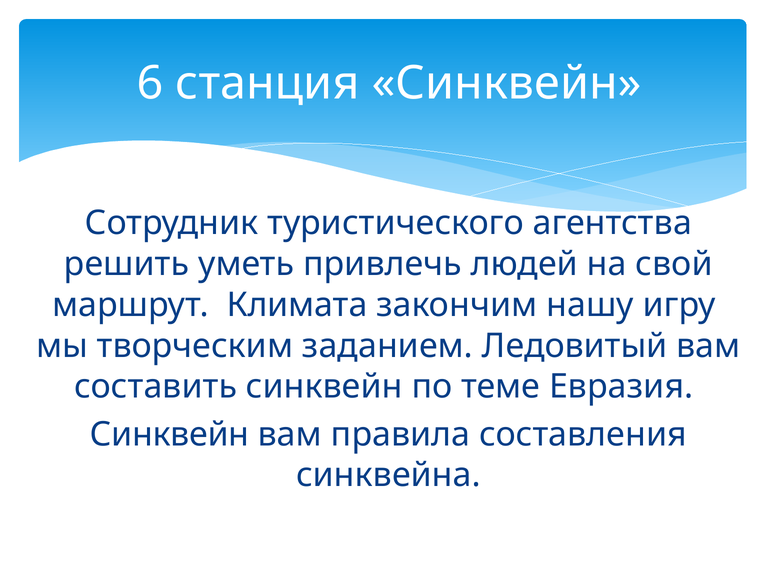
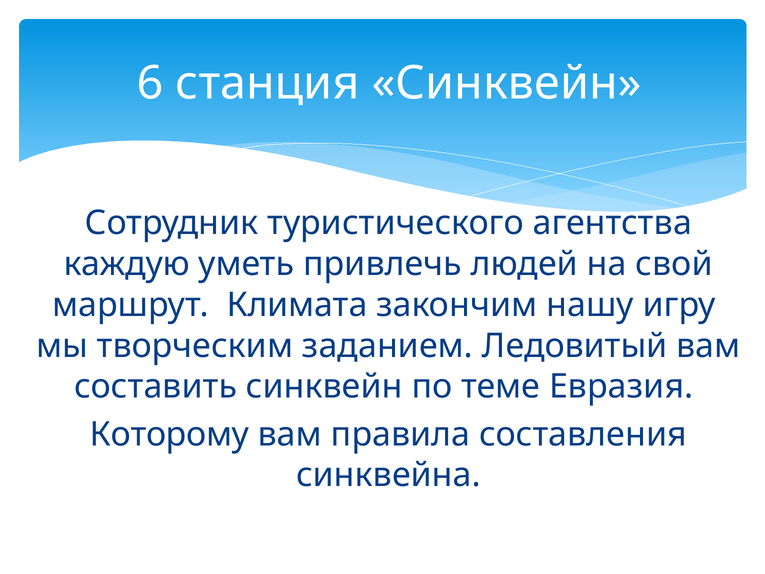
решить: решить -> каждую (127, 264)
Синквейн: Синквейн -> Которому (170, 434)
